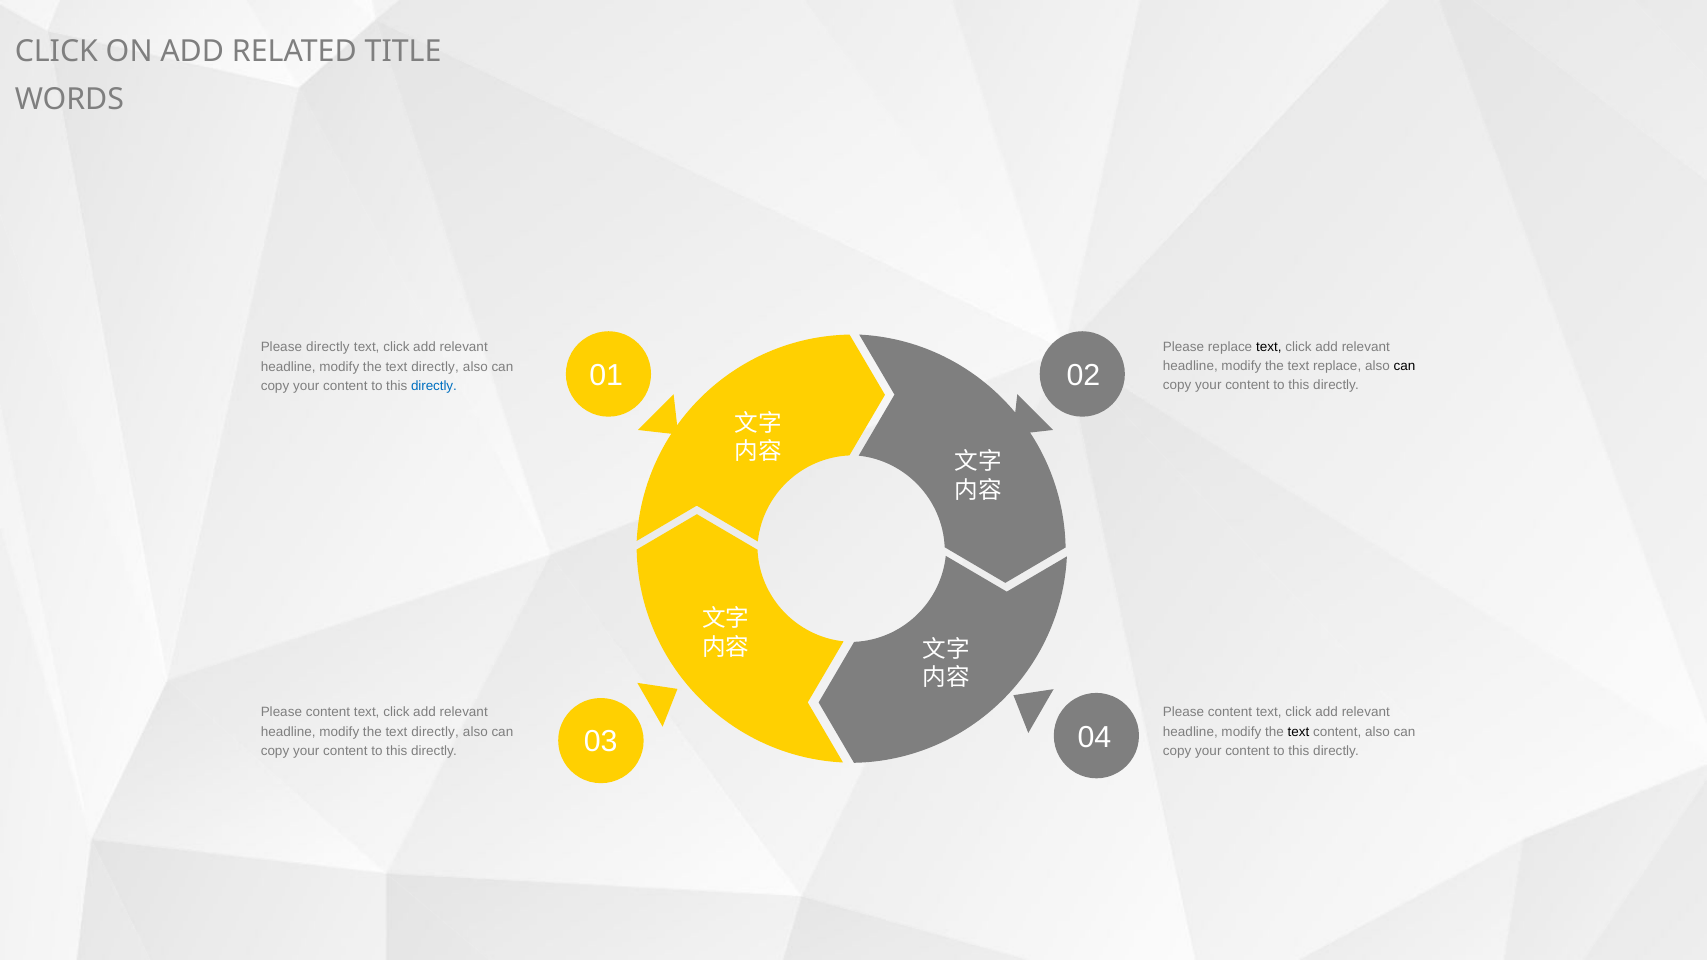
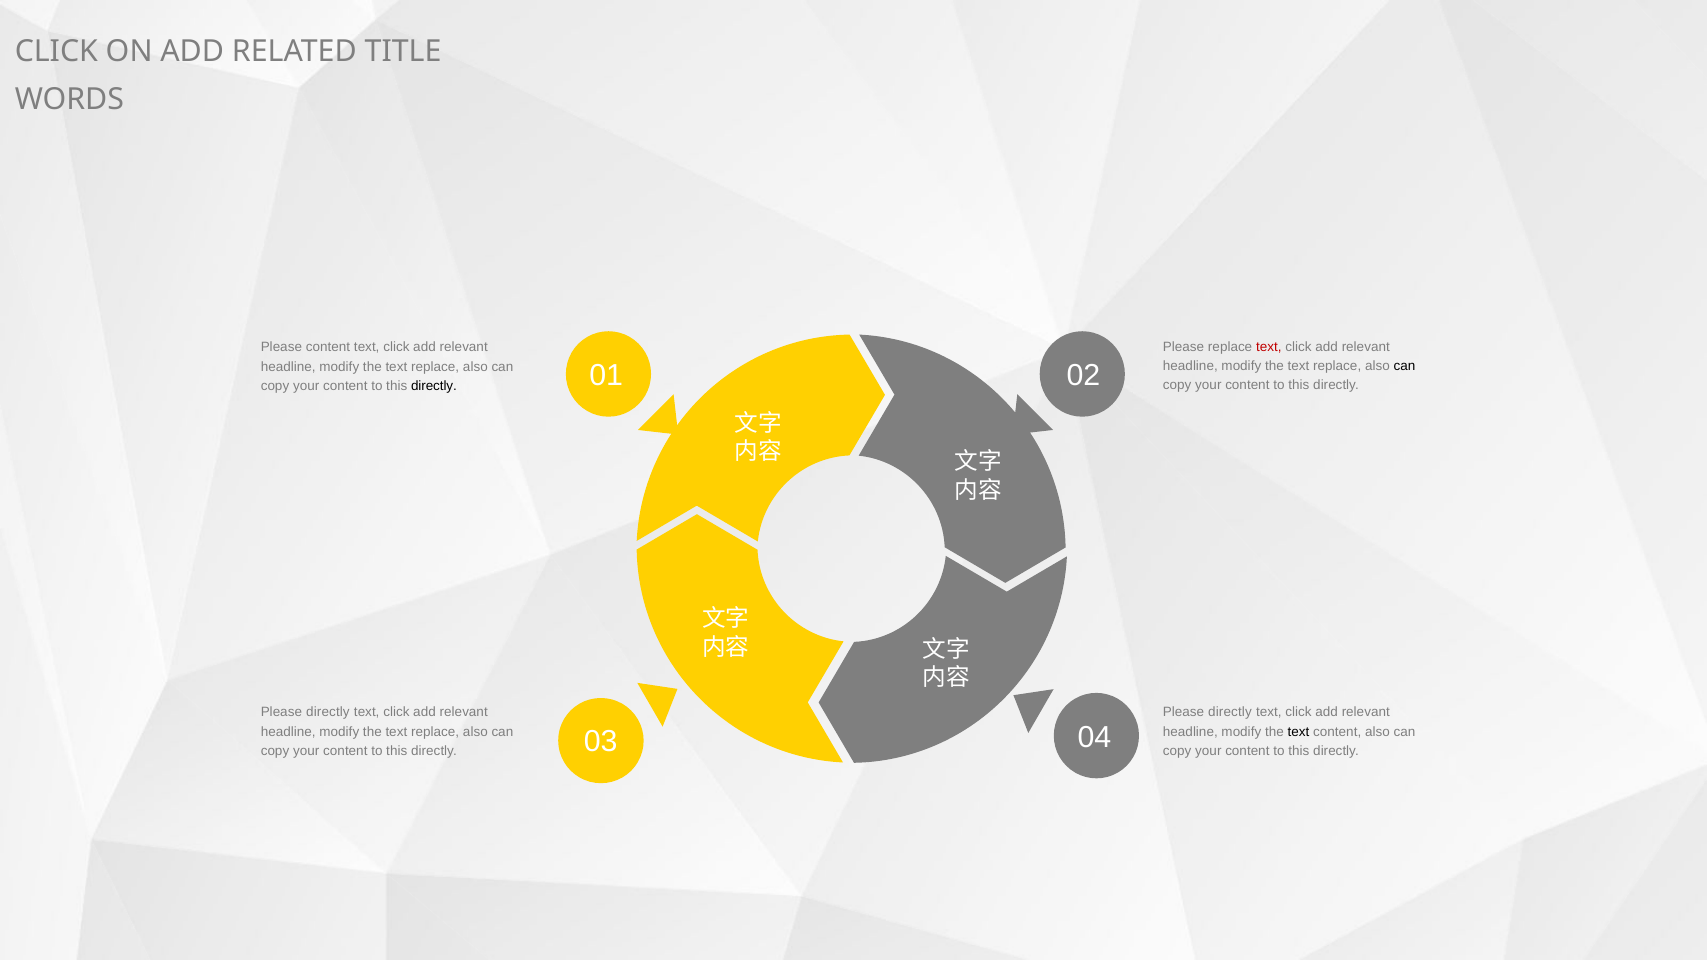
text colour: black -> red (1269, 347)
Please directly: directly -> content (328, 347)
directly: directly -> replace (435, 367)
directly colour: blue -> black (434, 386)
content: content -> directly (328, 712)
content: content -> directly (1230, 712)
directly: directly -> replace (435, 732)
